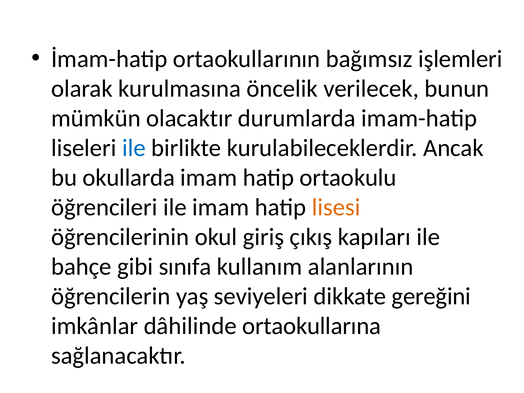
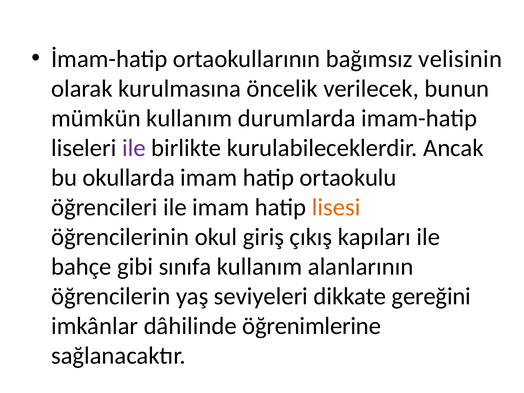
işlemleri: işlemleri -> velisinin (460, 59)
mümkün olacaktır: olacaktır -> kullanım (189, 118)
ile colour: blue -> purple (134, 148)
ortaokullarına: ortaokullarına -> öğrenimlerine (312, 326)
